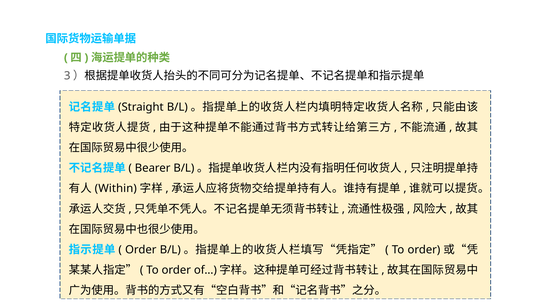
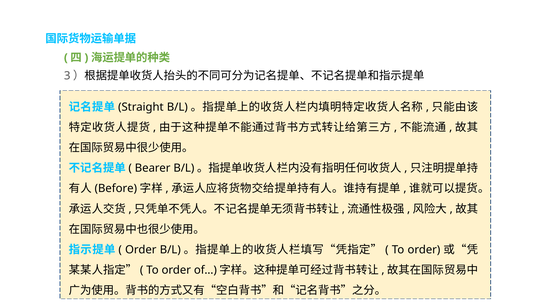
Within: Within -> Before (116, 188)
